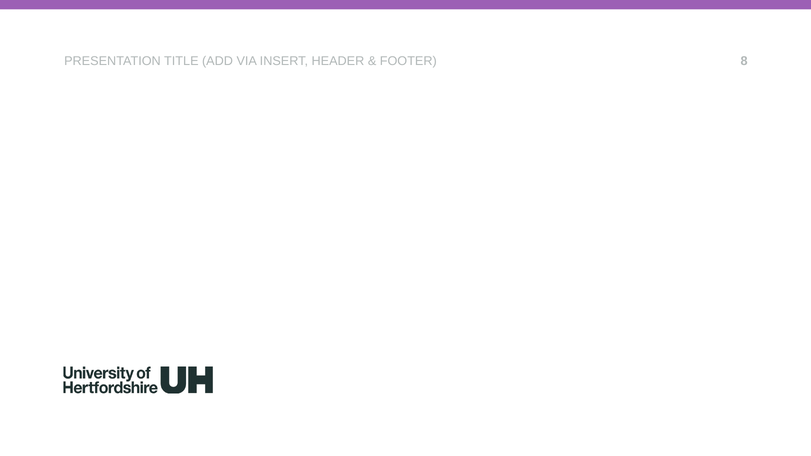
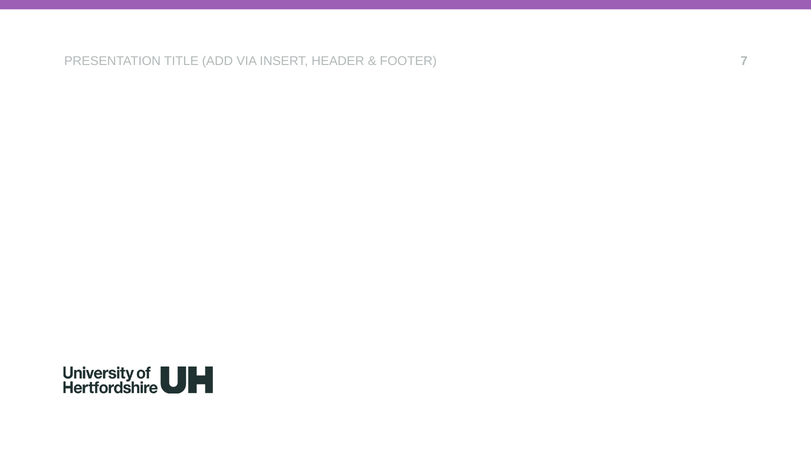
8: 8 -> 7 (744, 61)
